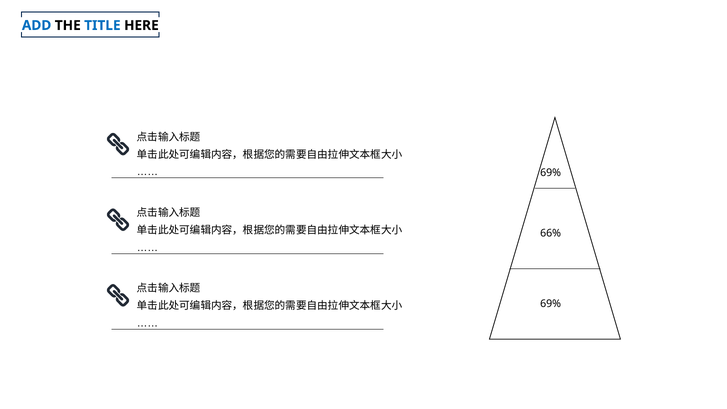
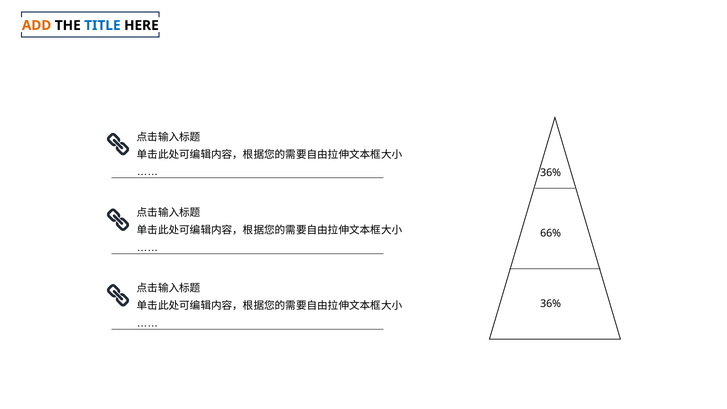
ADD colour: blue -> orange (37, 25)
69%: 69% -> 36% (551, 173)
69%: 69% -> 36% (551, 304)
